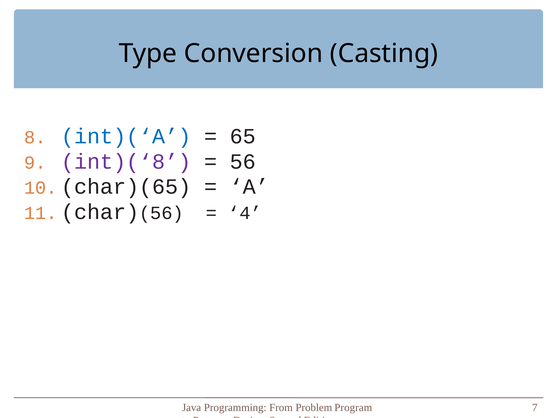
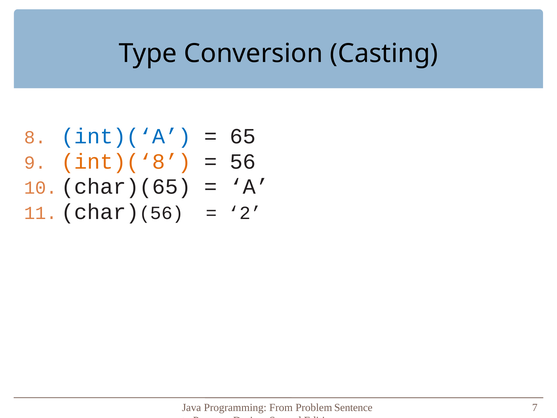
int)(‘8 colour: purple -> orange (126, 162)
4: 4 -> 2 (245, 213)
Problem Program: Program -> Sentence (353, 407)
